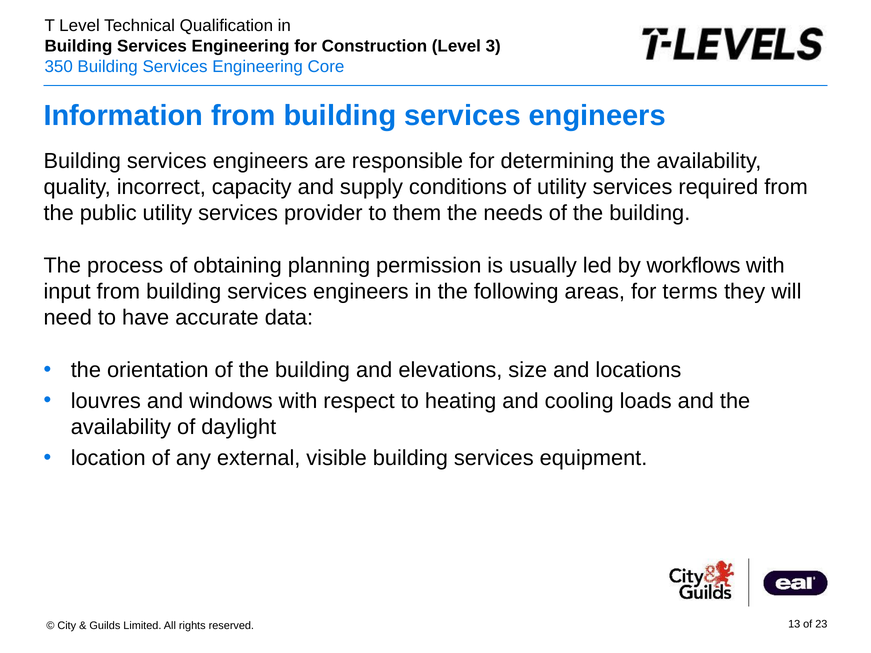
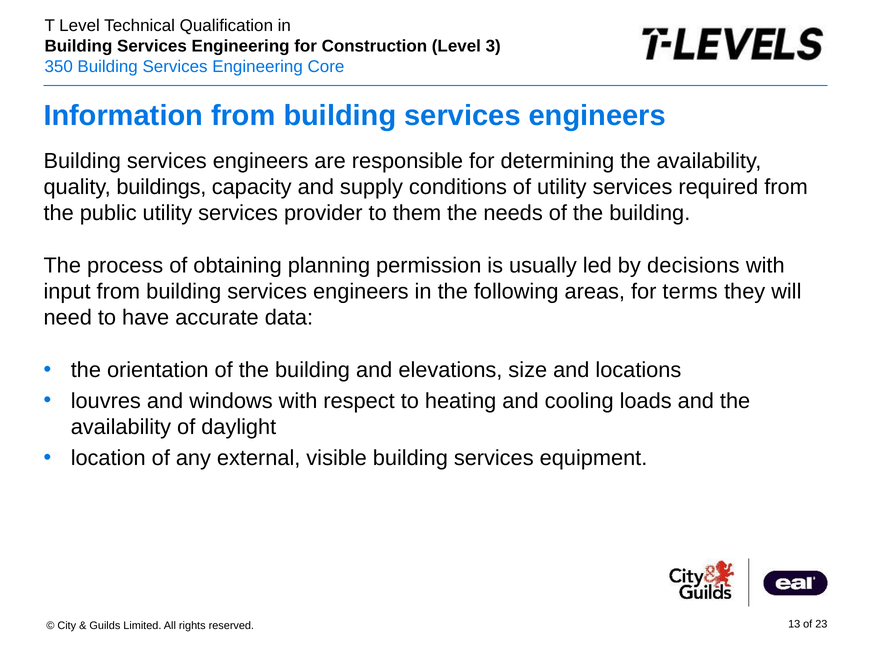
incorrect: incorrect -> buildings (161, 187)
workflows: workflows -> decisions (693, 266)
